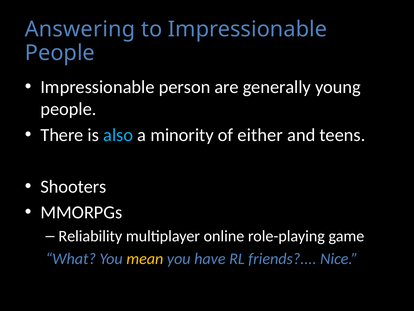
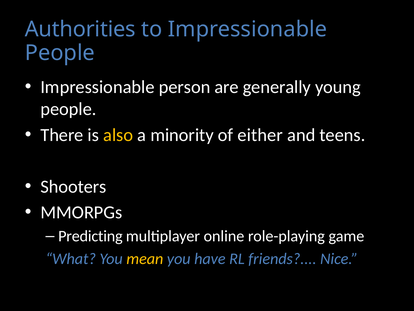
Answering: Answering -> Authorities (80, 29)
also colour: light blue -> yellow (118, 135)
Reliability: Reliability -> Predicting (90, 236)
